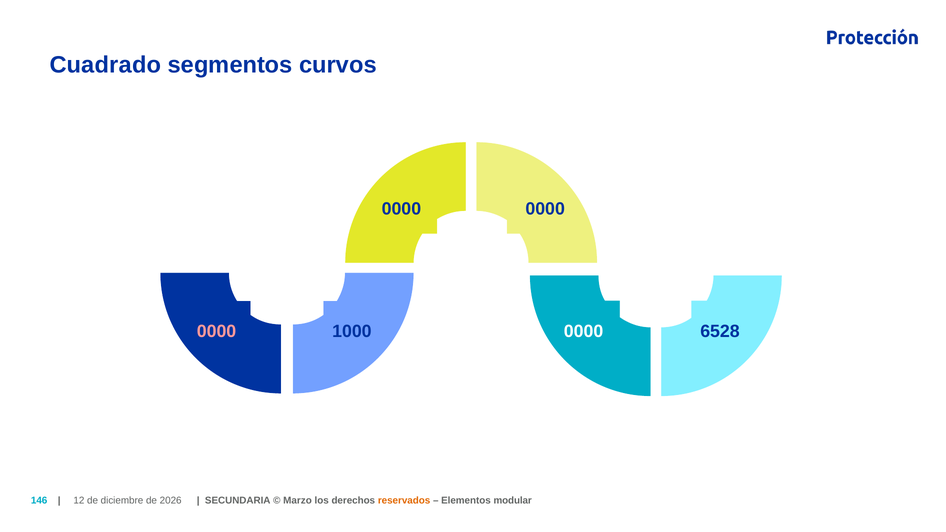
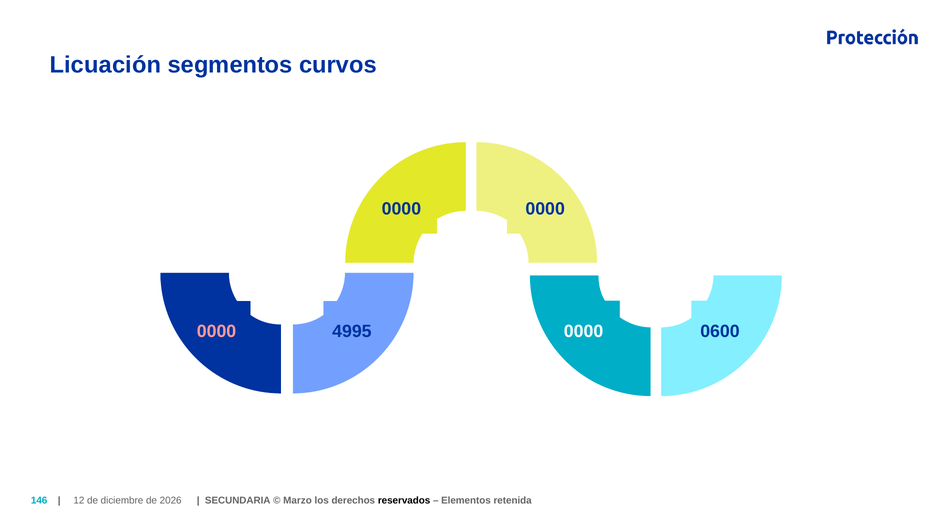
Cuadrado: Cuadrado -> Licuación (105, 65)
1000: 1000 -> 4995 (352, 332)
6528: 6528 -> 0600 (720, 332)
reservados colour: orange -> black (404, 501)
modular: modular -> retenida (513, 501)
